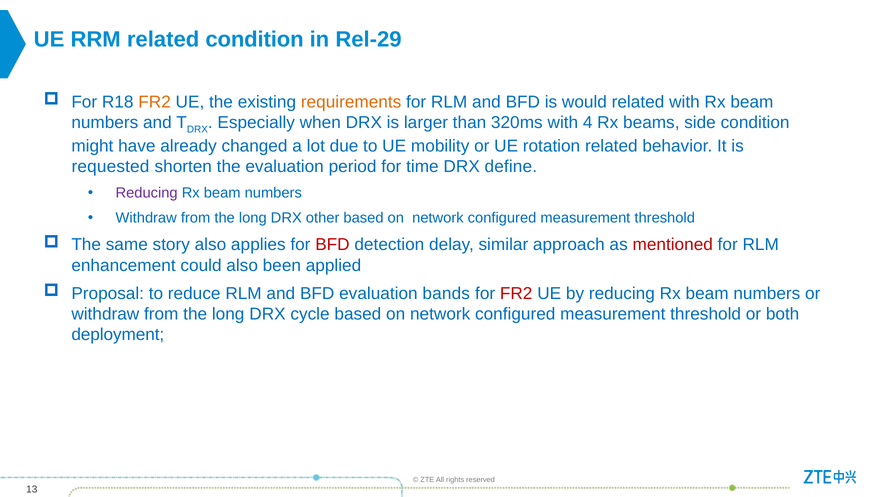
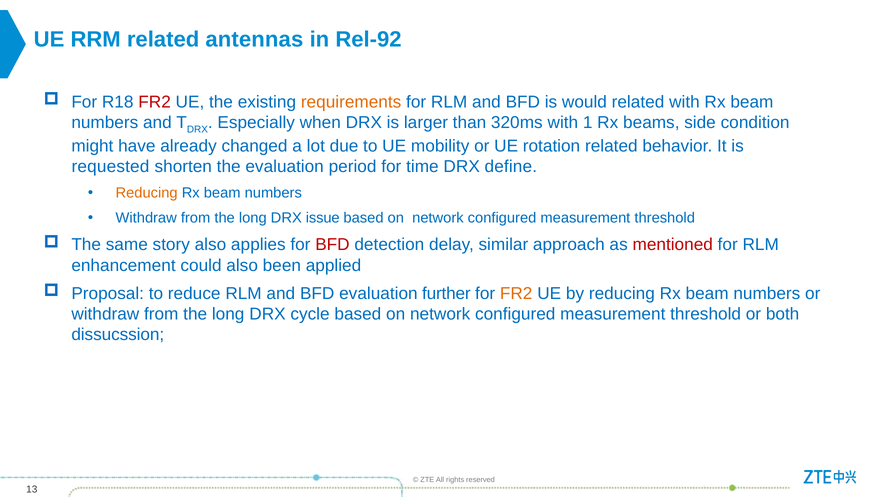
related condition: condition -> antennas (254, 40)
Rel-29: Rel-29 -> Rel-92 (369, 40)
FR2 colour: orange -> red (155, 102)
4: 4 -> 1 (588, 123)
Reducing colour: purple -> orange (147, 193)
other: other -> issue (323, 218)
bands: bands -> further (446, 294)
FR2 colour: red -> orange (516, 294)
deployment: deployment -> dissucssion (118, 335)
